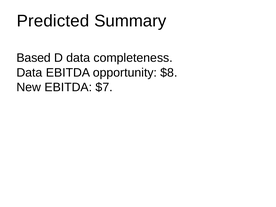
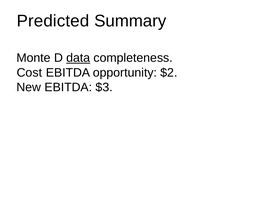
Based: Based -> Monte (34, 58)
data underline: none -> present (78, 58)
Data: Data -> Cost (29, 73)
$8: $8 -> $2 (169, 73)
$7: $7 -> $3 (104, 87)
